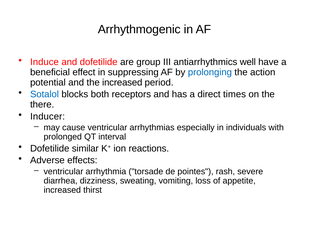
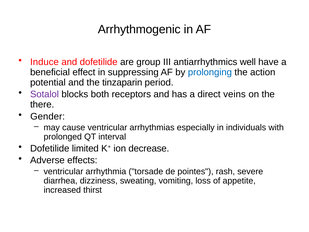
the increased: increased -> tinzaparin (122, 82)
Sotalol colour: blue -> purple (45, 94)
times: times -> veins (235, 94)
Inducer: Inducer -> Gender (48, 116)
similar: similar -> limited (85, 148)
reactions: reactions -> decrease (149, 148)
